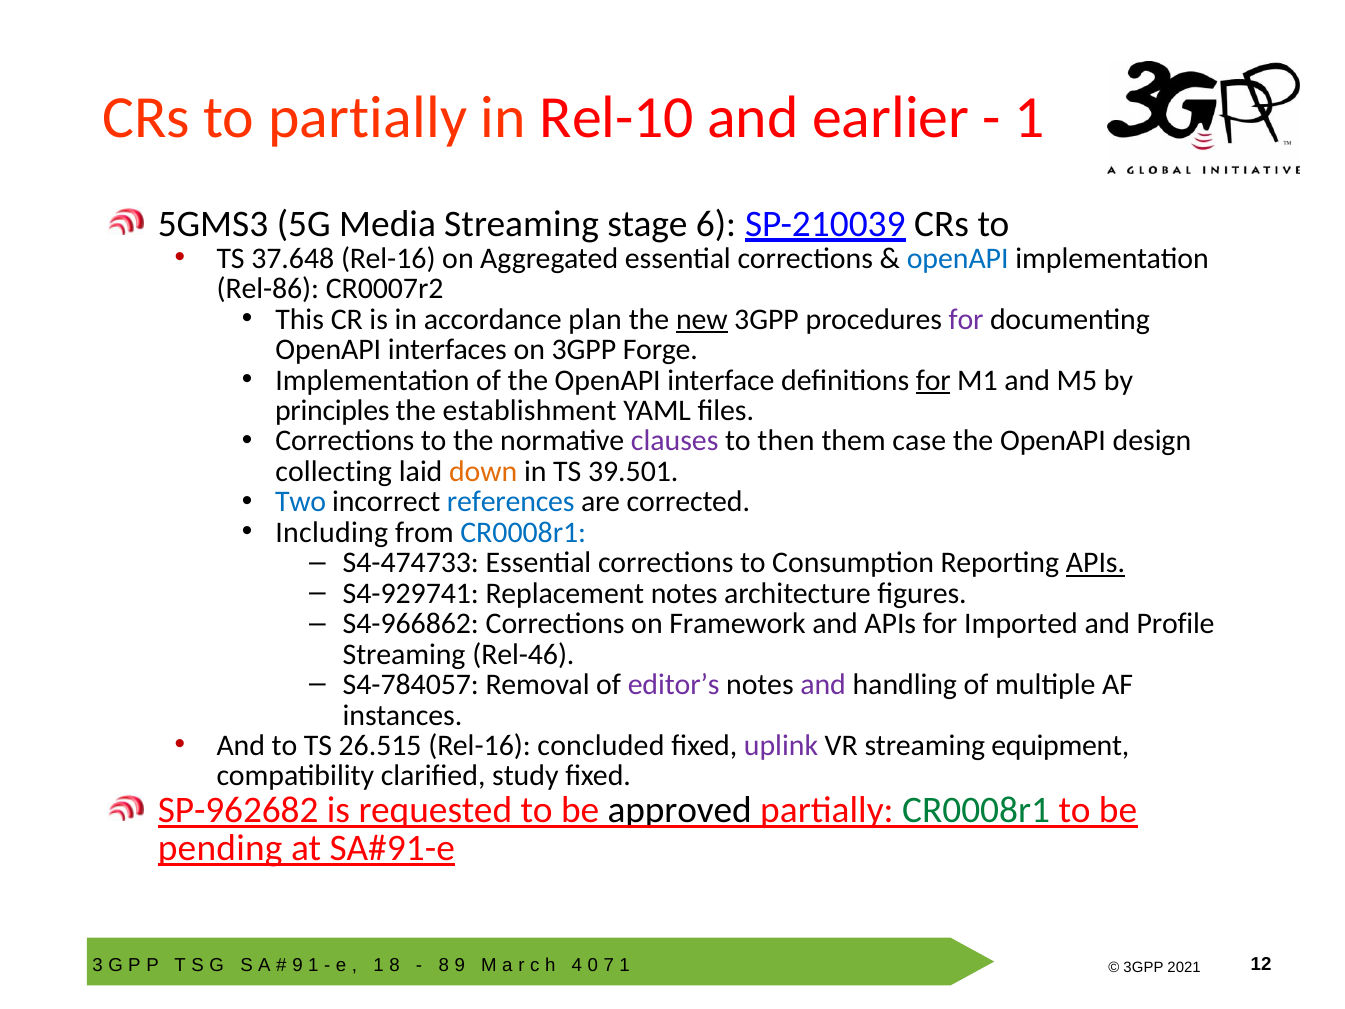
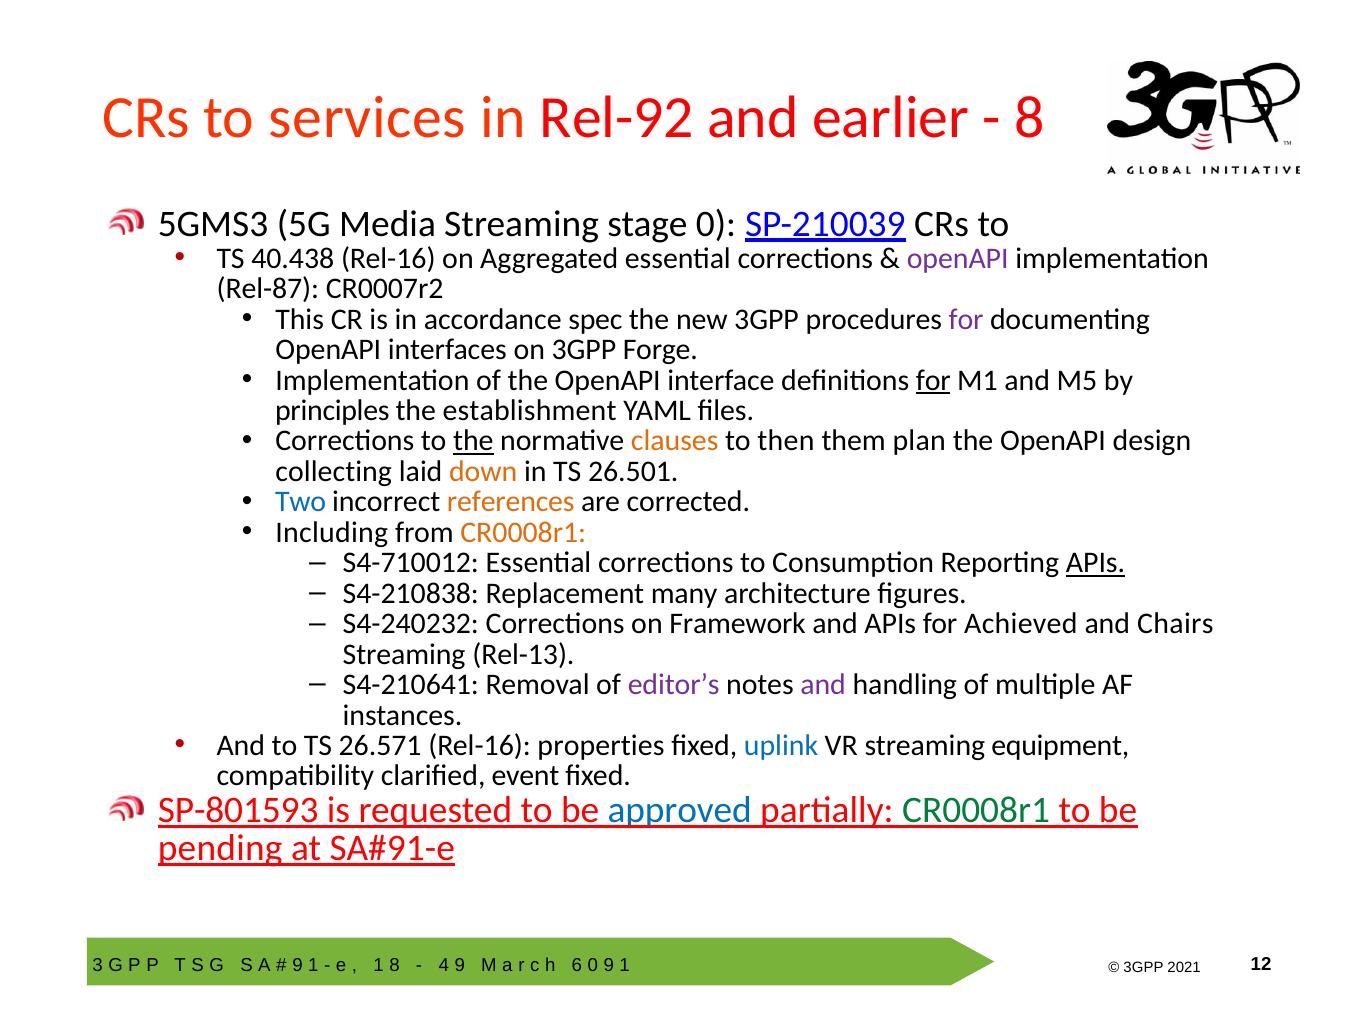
to partially: partially -> services (367, 117)
Rel-10: Rel-10 -> Rel-92 (617, 117)
1: 1 -> 8 (1030, 117)
stage 6: 6 -> 0 (716, 224)
37.648: 37.648 -> 40.438 (293, 258)
openAPI colour: blue -> purple (958, 258)
Rel-86: Rel-86 -> Rel-87 (268, 289)
plan: plan -> spec (595, 319)
new underline: present -> none (702, 319)
the underline: none -> present (473, 441)
clauses colour: purple -> orange (675, 441)
case: case -> plan (919, 441)
39.501: 39.501 -> 26.501 (633, 471)
references colour: blue -> orange (511, 502)
CR0008r1 colour: blue -> orange (523, 532)
S4-474733: S4-474733 -> S4-710012 (411, 563)
S4-929741: S4-929741 -> S4-210838 (411, 593)
Replacement notes: notes -> many (684, 593)
S4-966862: S4-966862 -> S4-240232 (411, 624)
Imported: Imported -> Achieved (1021, 624)
Profile: Profile -> Chairs (1175, 624)
Rel-46: Rel-46 -> Rel-13 (523, 654)
S4-784057: S4-784057 -> S4-210641 (411, 685)
26.515: 26.515 -> 26.571 (380, 745)
concluded: concluded -> properties (601, 745)
uplink colour: purple -> blue (781, 745)
study: study -> event (525, 776)
SP-962682: SP-962682 -> SP-801593 (238, 810)
approved colour: black -> blue (680, 810)
8: 8 -> 4 (444, 965)
4: 4 -> 6 (577, 965)
7: 7 -> 9 (609, 965)
